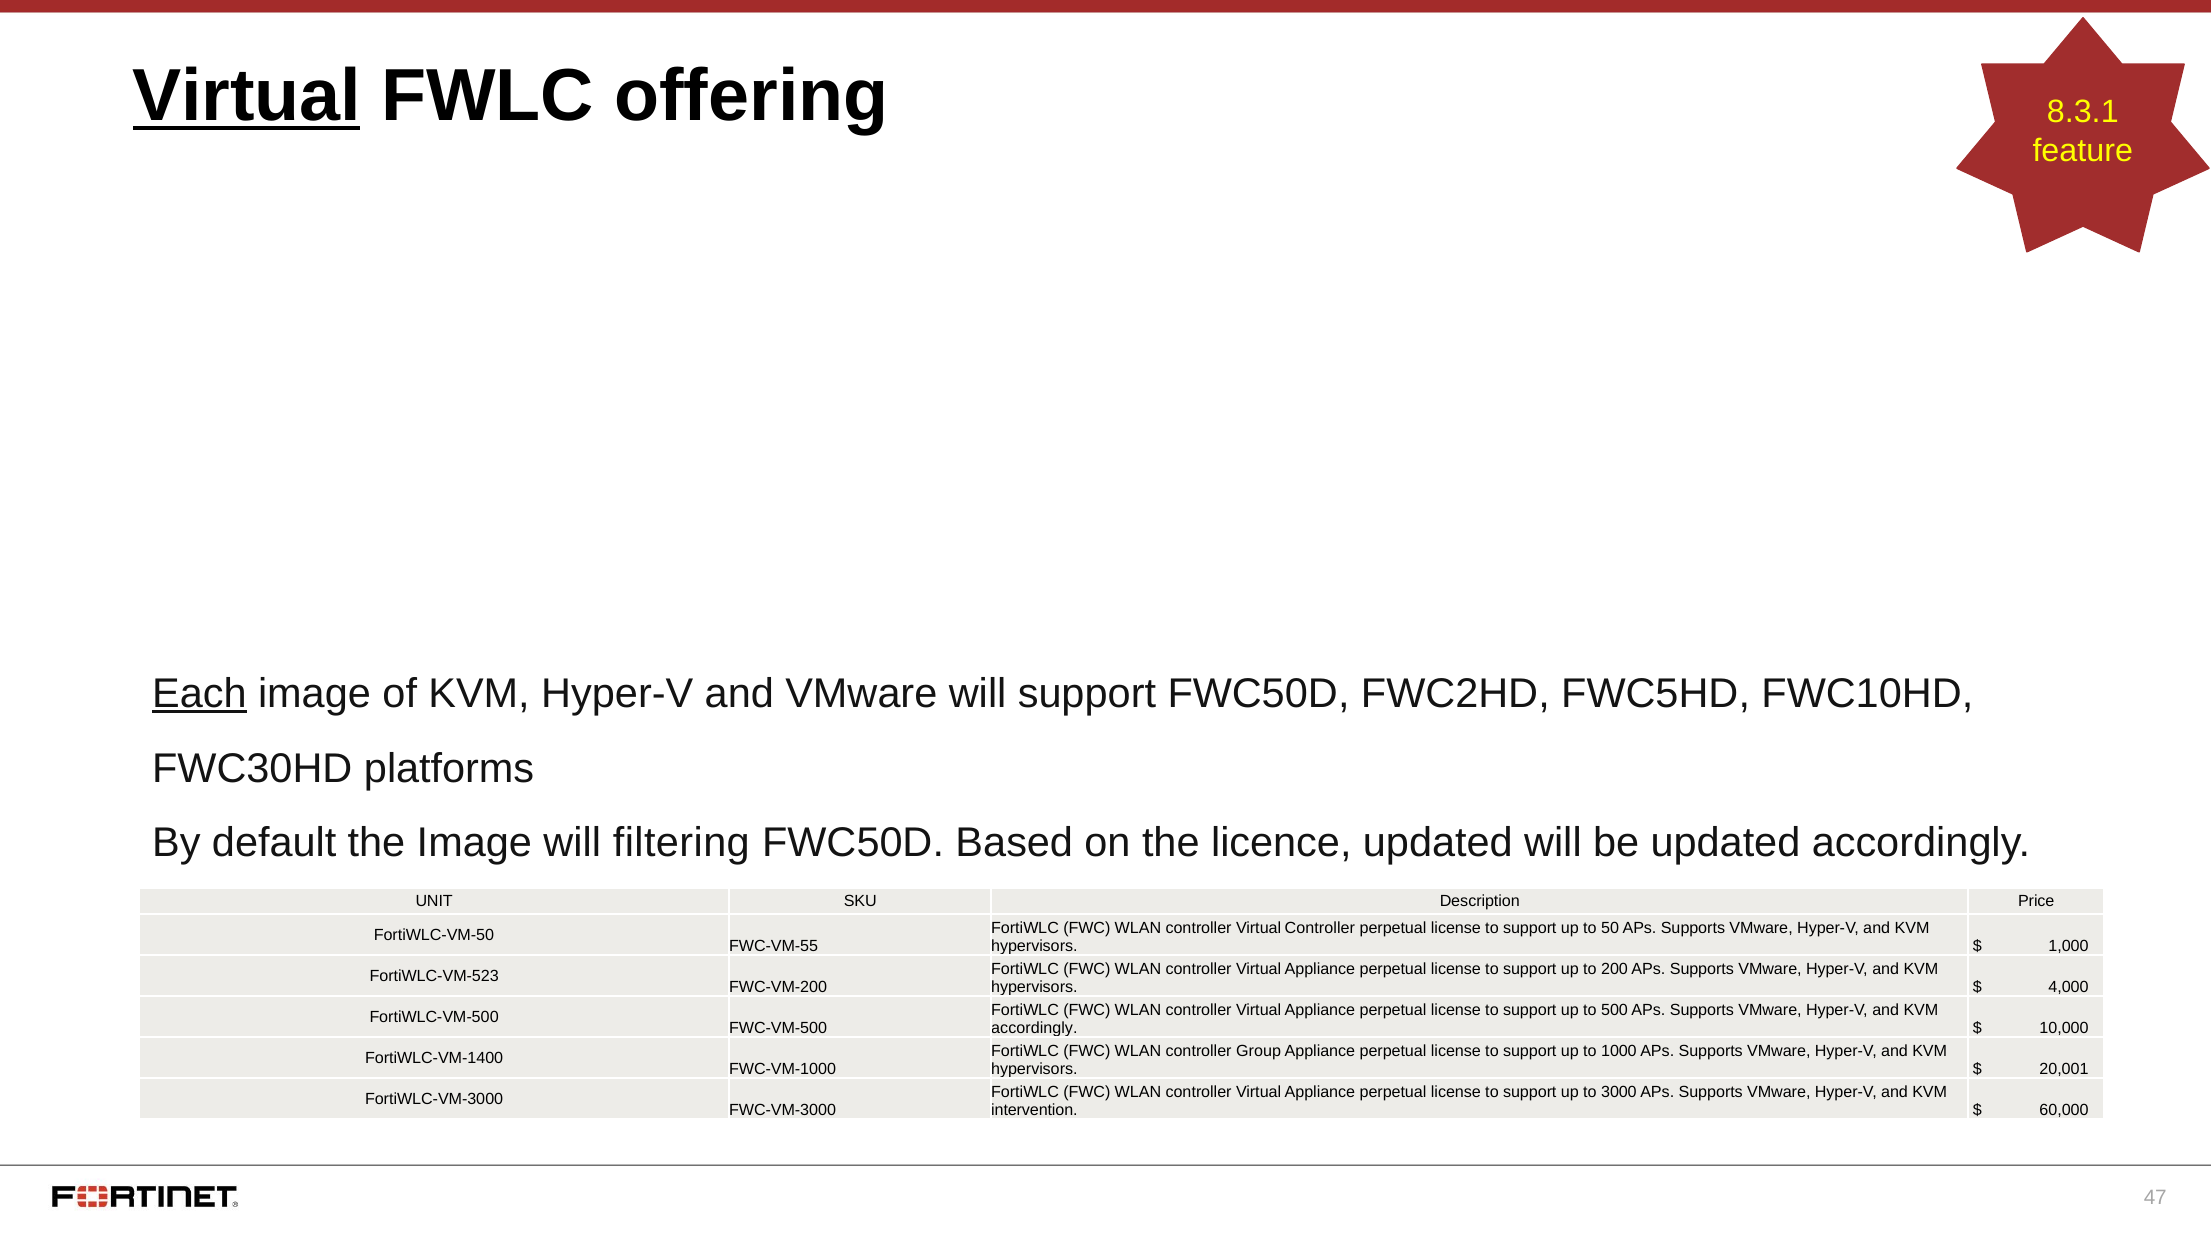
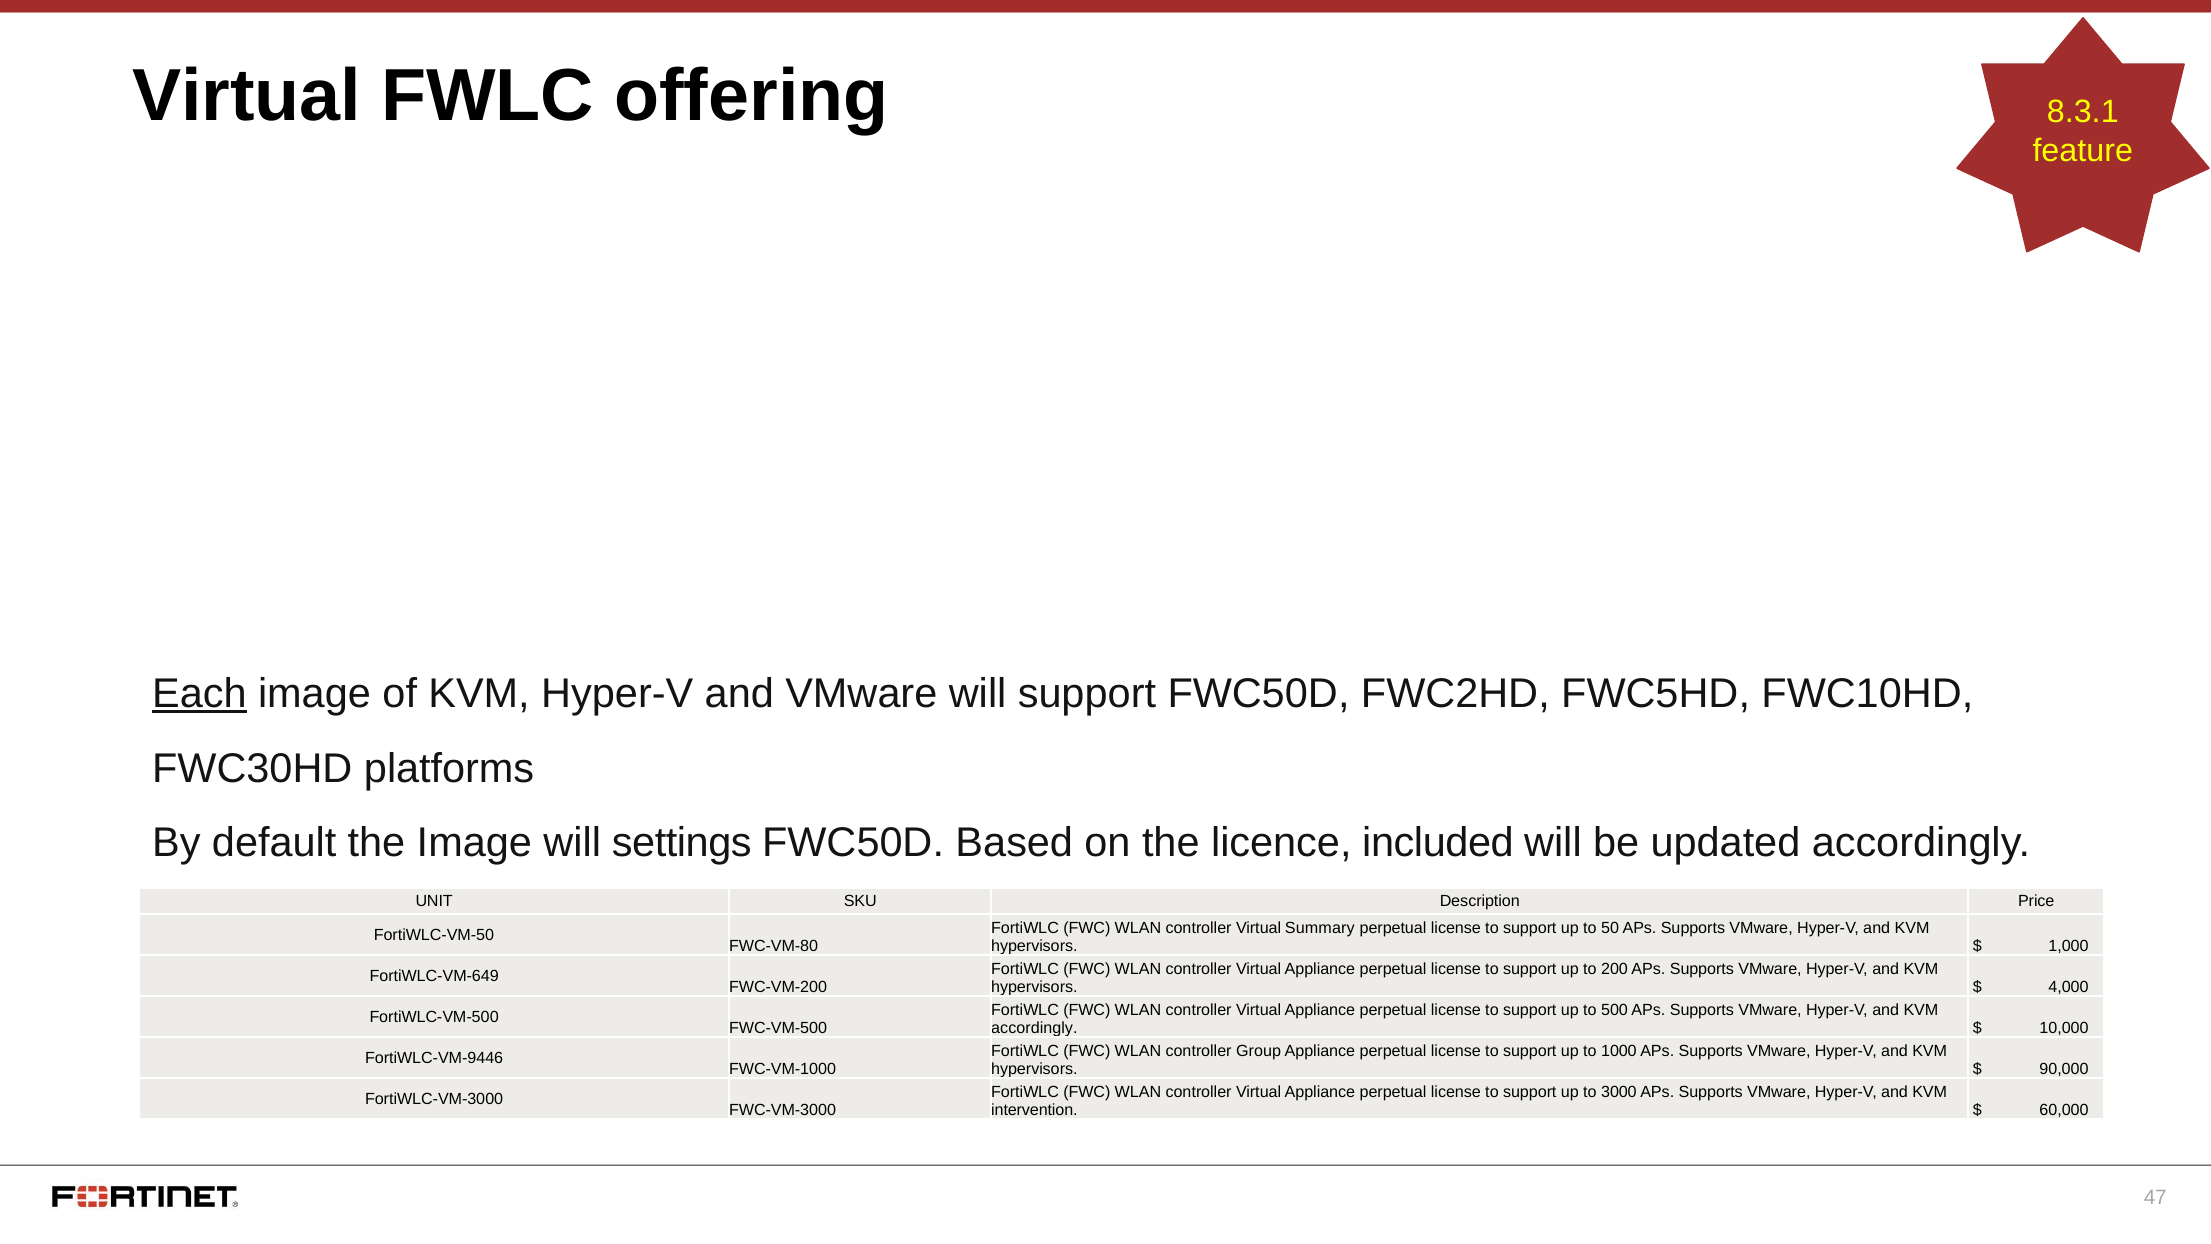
Virtual underline: present -> none (247, 96)
filtering: filtering -> settings (682, 843)
licence updated: updated -> included (1438, 843)
Virtual Controller: Controller -> Summary (1320, 928)
FWC-VM-55: FWC-VM-55 -> FWC-VM-80 (774, 946)
FortiWLC-VM-523: FortiWLC-VM-523 -> FortiWLC-VM-649 (434, 976)
FortiWLC-VM-1400: FortiWLC-VM-1400 -> FortiWLC-VM-9446 (434, 1058)
20,001: 20,001 -> 90,000 (2064, 1069)
